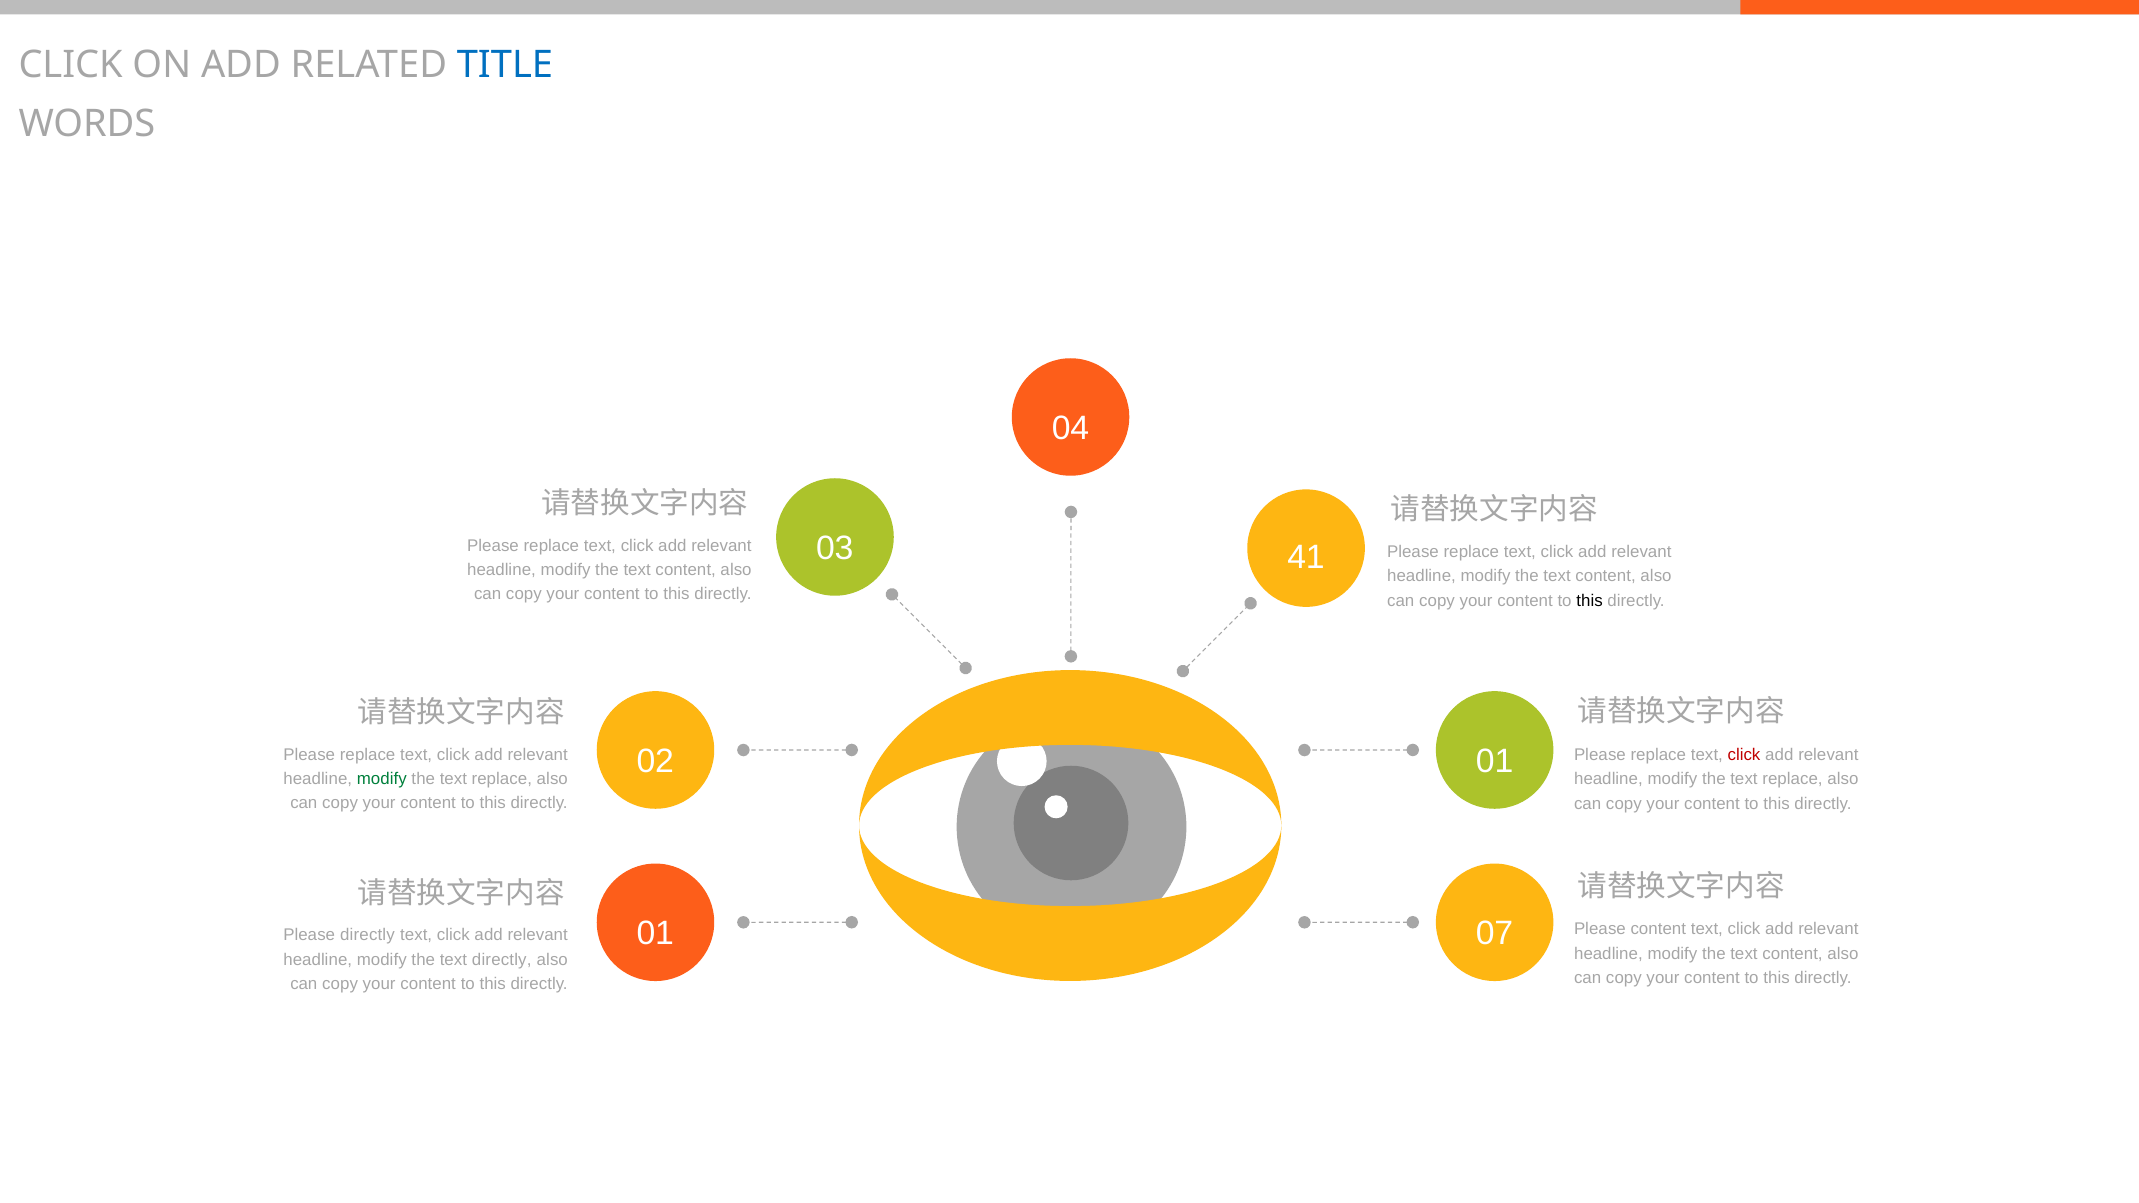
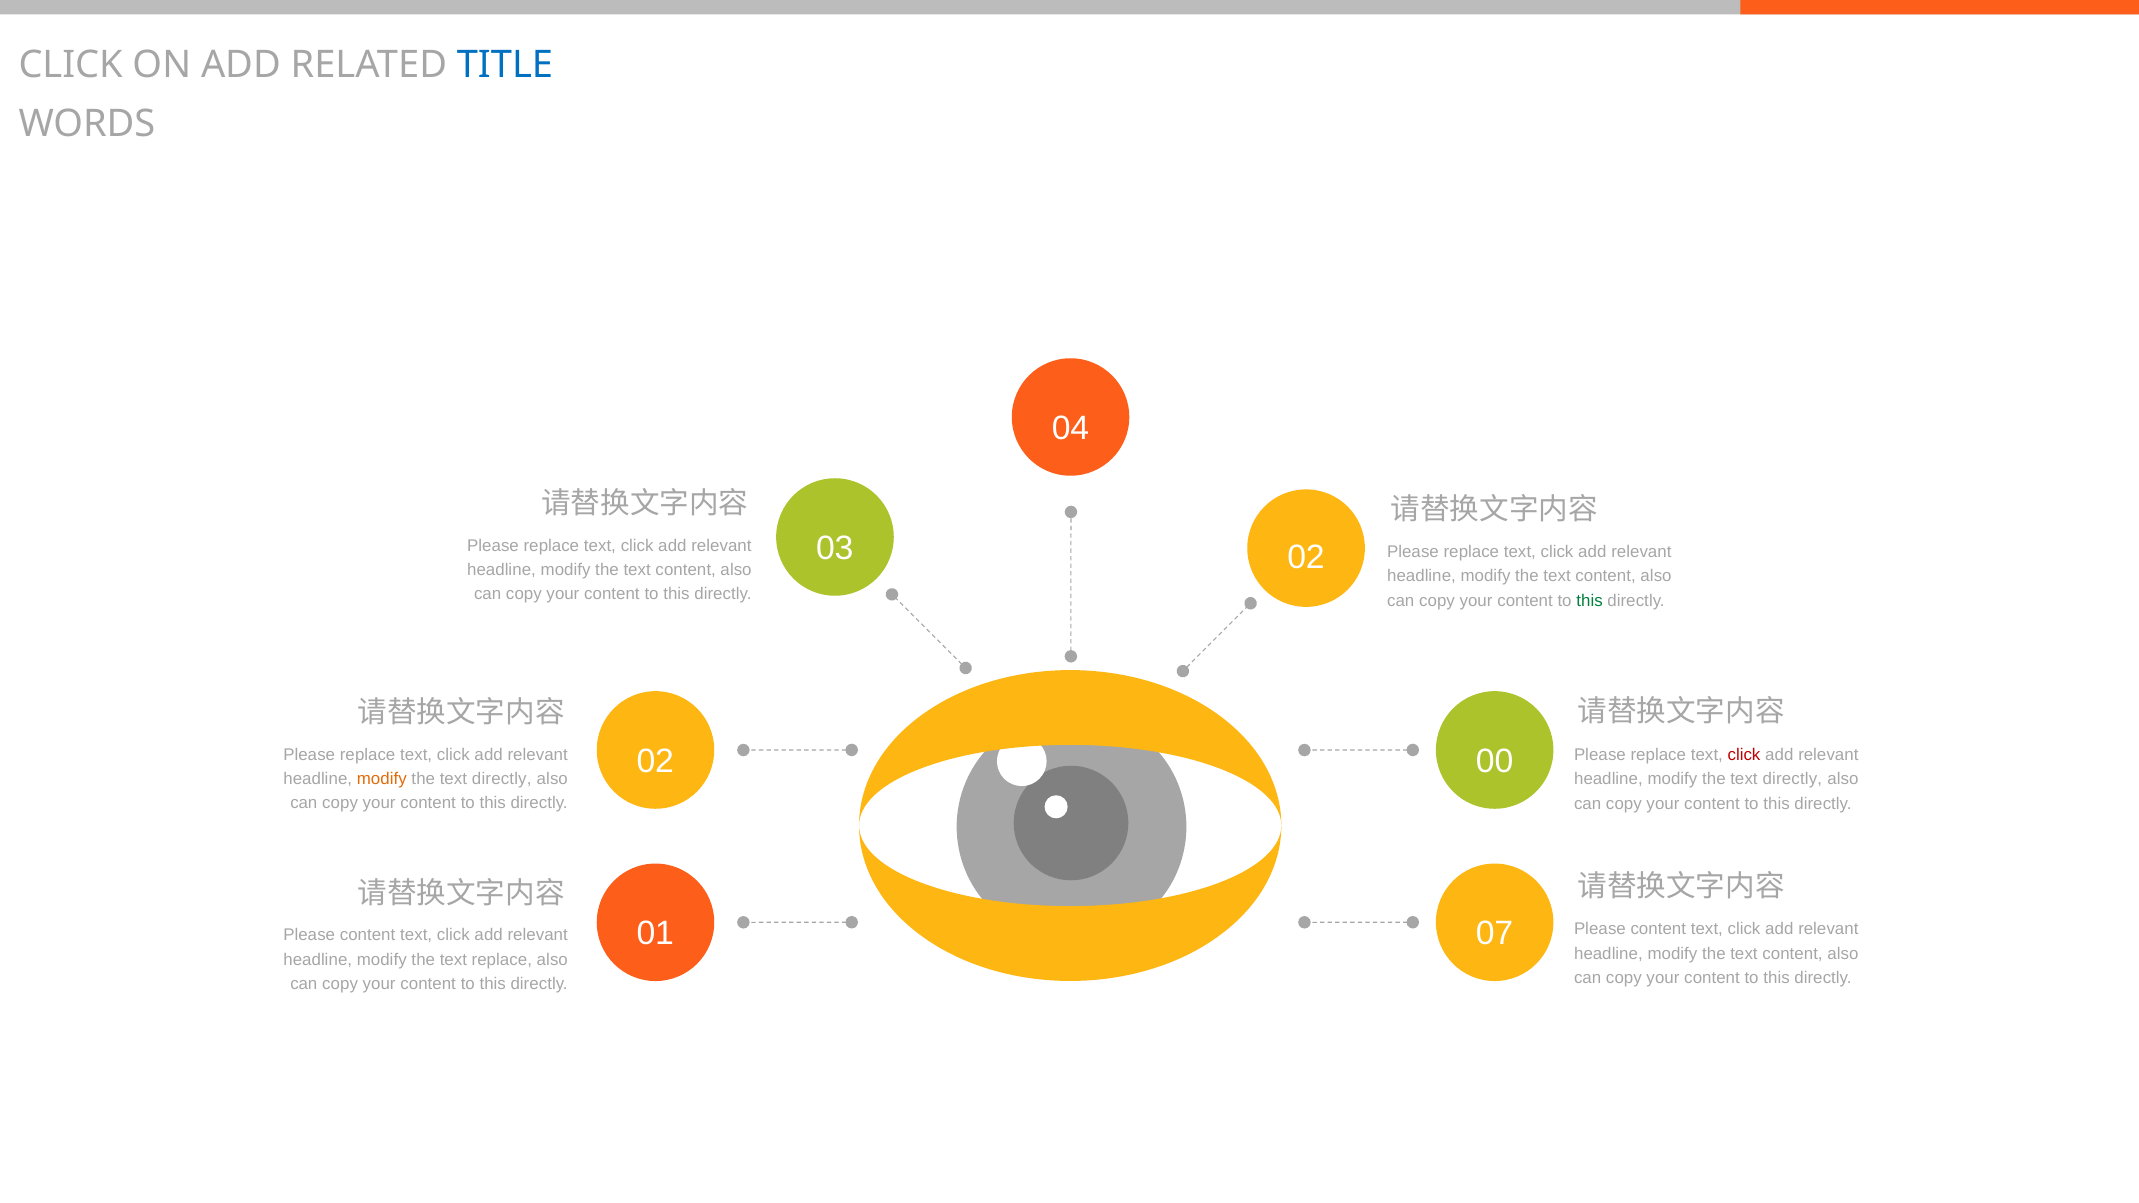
03 41: 41 -> 02 (1306, 557)
this colour: black -> green (1590, 601)
02 01: 01 -> 00 (1495, 762)
modify colour: green -> orange (382, 779)
replace: replace -> directly (502, 779)
replace: replace -> directly (1792, 779)
directly: directly -> content (368, 935)
text directly: directly -> replace (502, 960)
